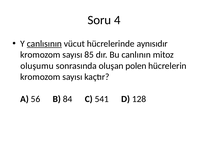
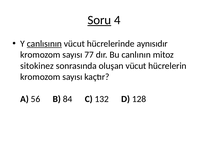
Soru underline: none -> present (99, 20)
85: 85 -> 77 (89, 55)
oluşumu: oluşumu -> sitokinez (37, 66)
oluşan polen: polen -> vücut (136, 66)
541: 541 -> 132 (102, 99)
